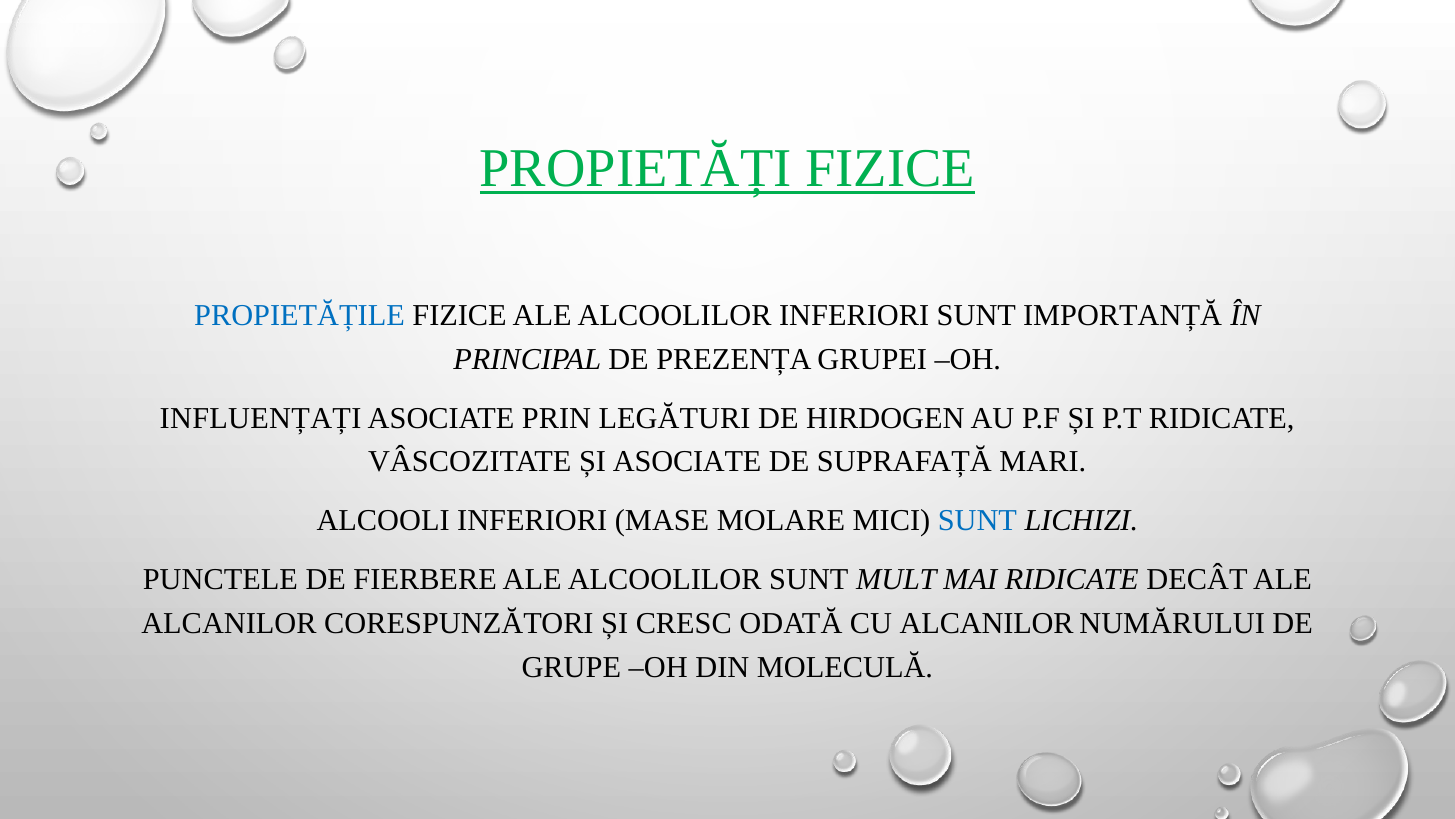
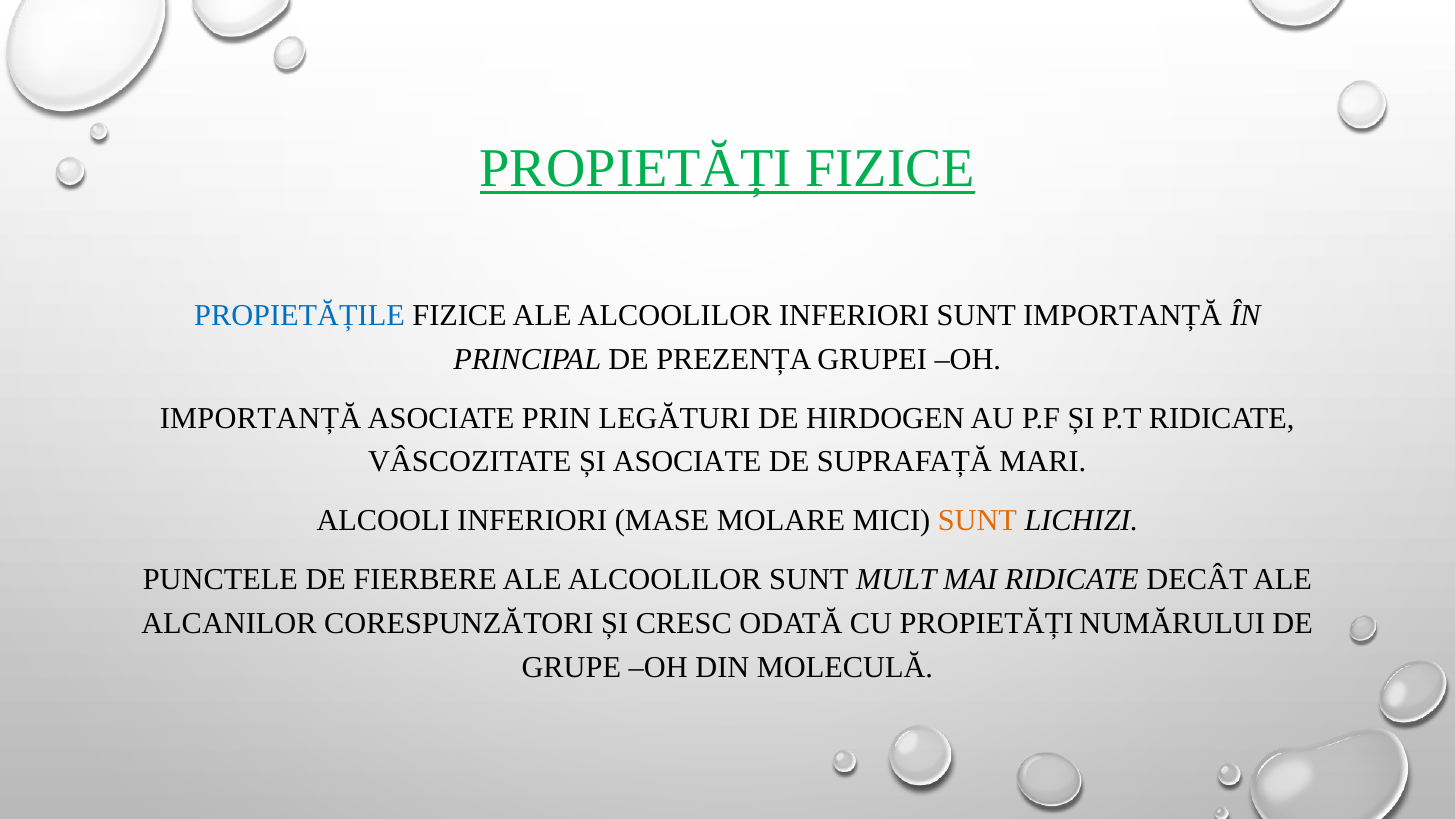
INFLUENȚAȚI: INFLUENȚAȚI -> IMPORTANȚĂ (261, 418)
SUNT colour: blue -> orange (977, 520)
CU ALCANILOR: ALCANILOR -> PROPIETĂȚI (987, 623)
